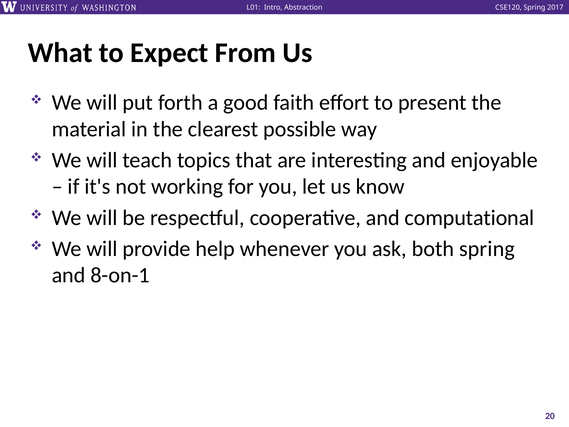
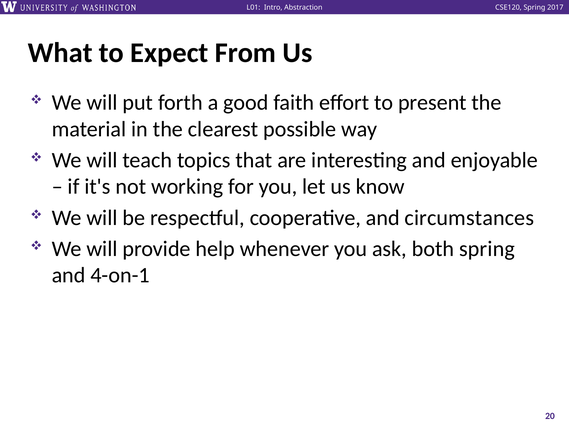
computational: computational -> circumstances (469, 218)
8-on-1: 8-on-1 -> 4-on-1 (120, 275)
